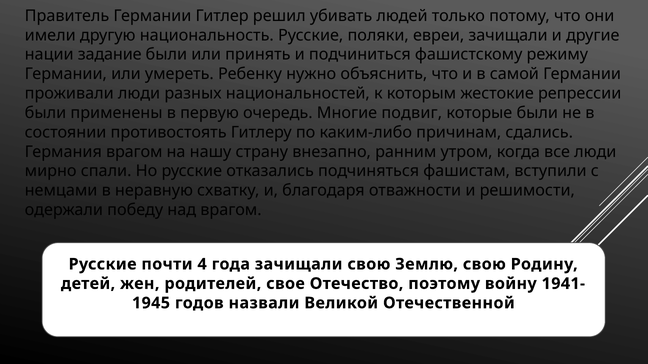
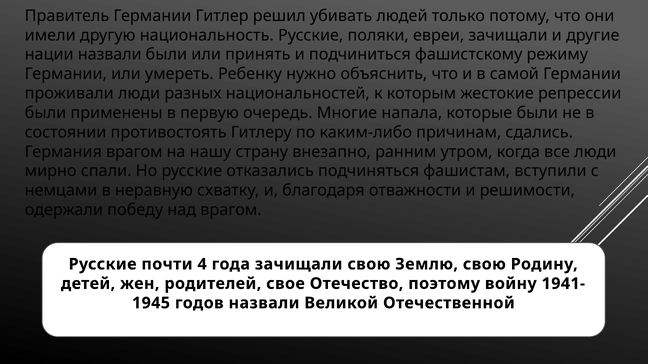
нации задание: задание -> назвали (110, 55)
подвиг: подвиг -> напала (412, 113)
